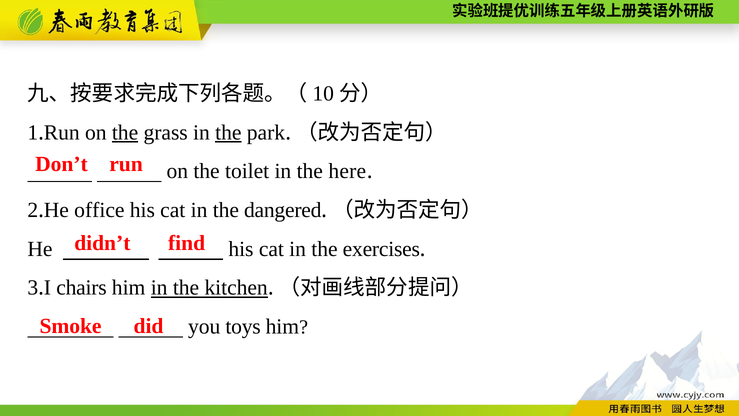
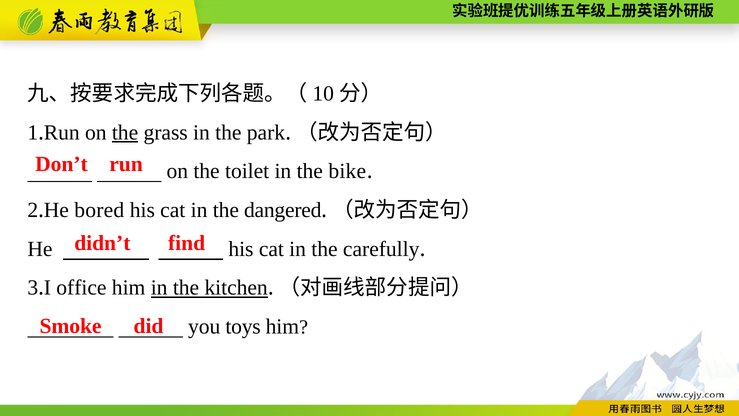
the underline: present -> none (228, 132)
here: here -> bike (347, 171)
office: office -> bored (99, 210)
exercises: exercises -> carefully (381, 249)
chairs: chairs -> office (81, 288)
